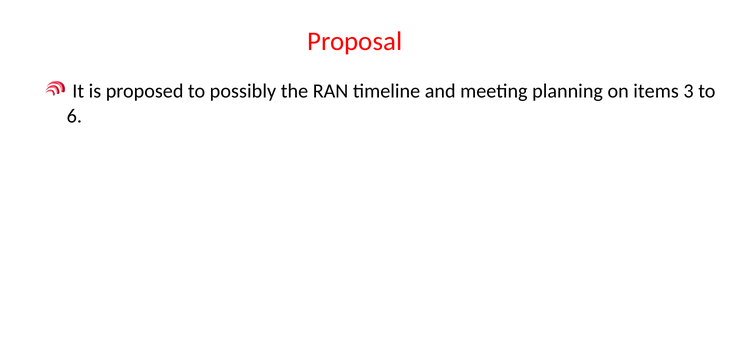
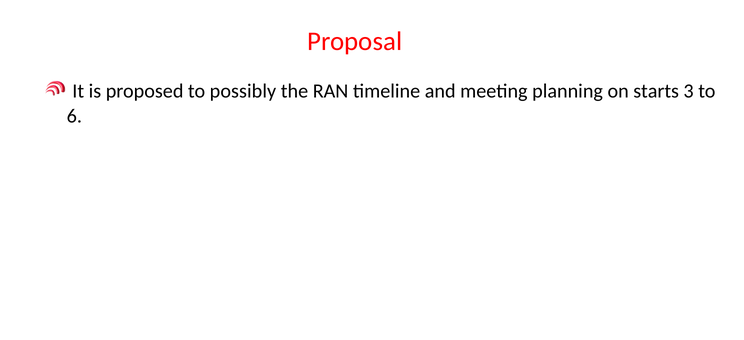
items: items -> starts (656, 91)
